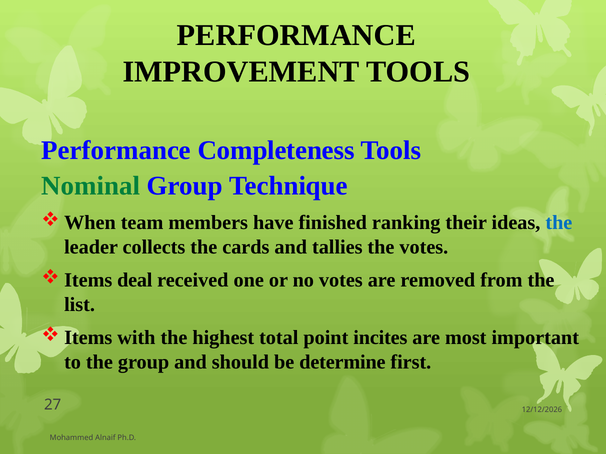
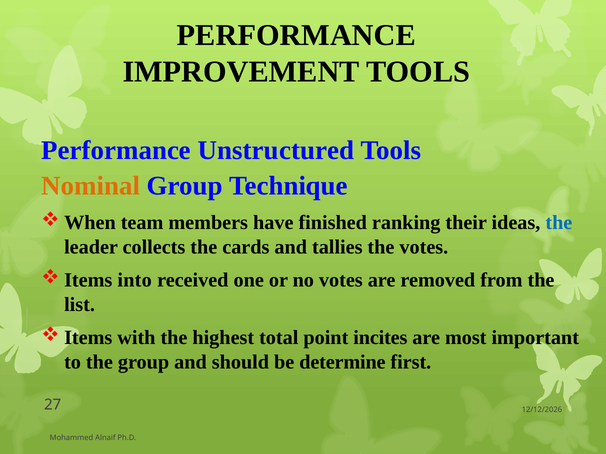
Completeness: Completeness -> Unstructured (276, 151)
Nominal colour: green -> orange (91, 186)
deal: deal -> into (135, 281)
